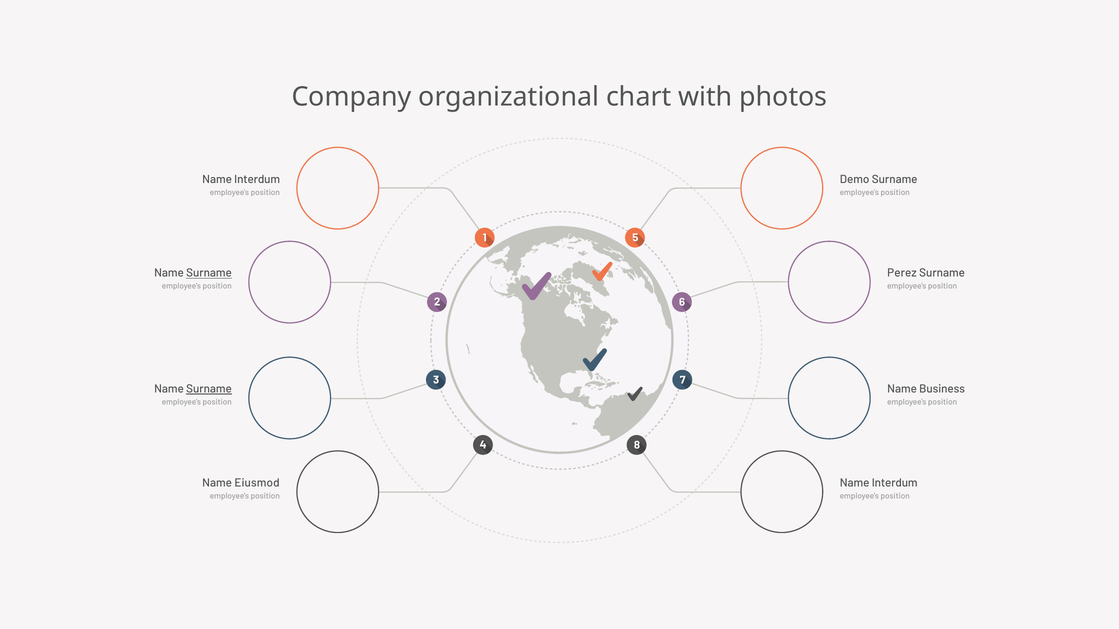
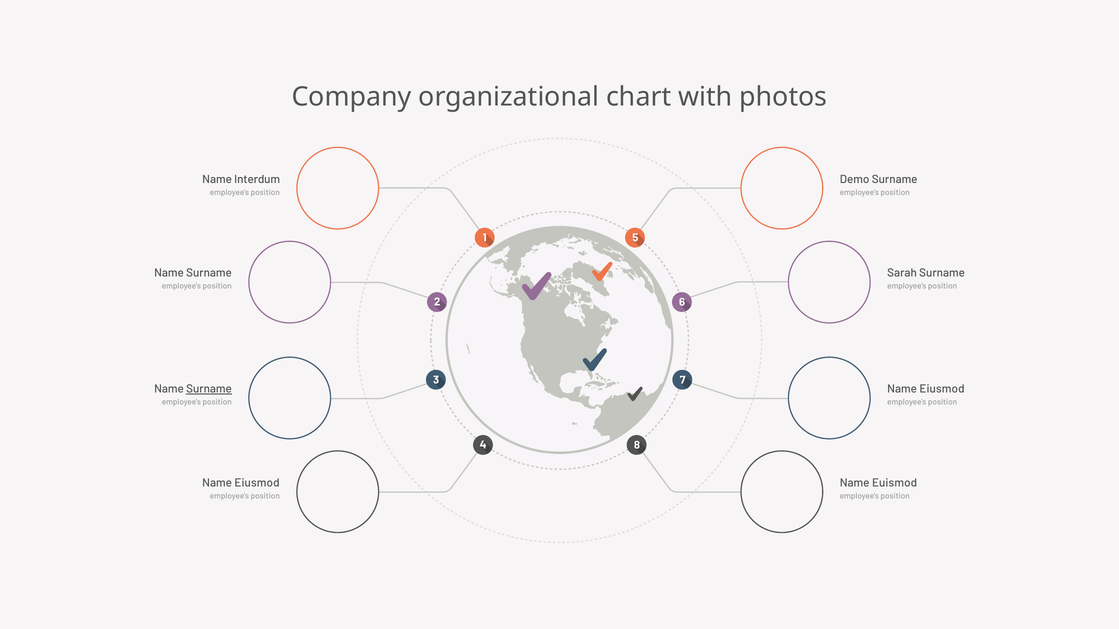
Surname underline: present -> none (209, 273)
Perez: Perez -> Sarah (902, 273)
Business: Business -> Eiusmod (942, 389)
Interdum: Interdum -> Euismod (895, 483)
